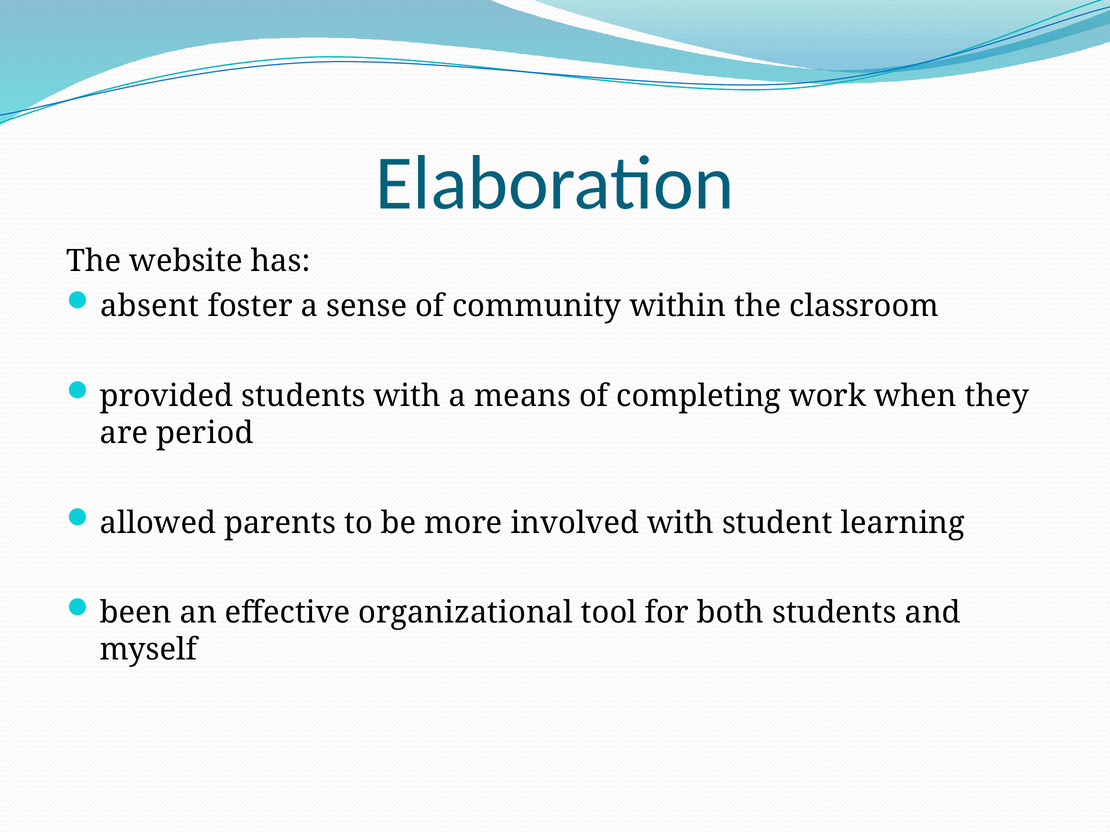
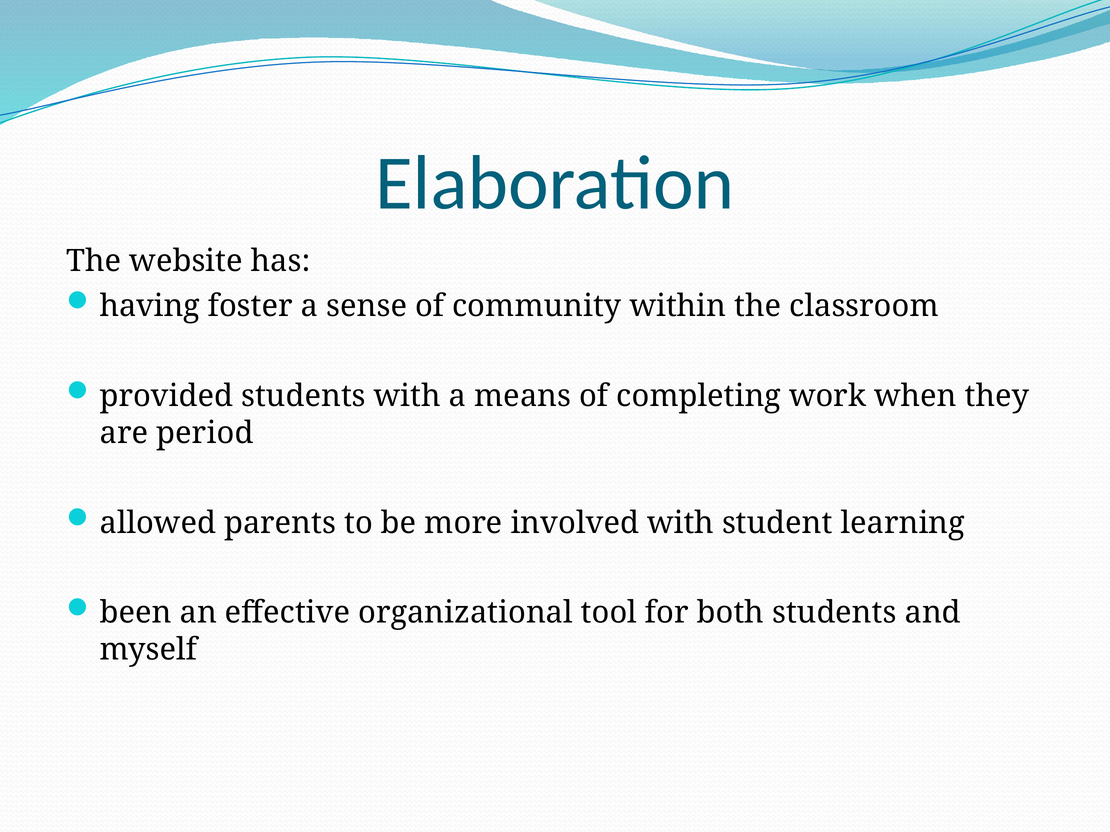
absent: absent -> having (150, 306)
